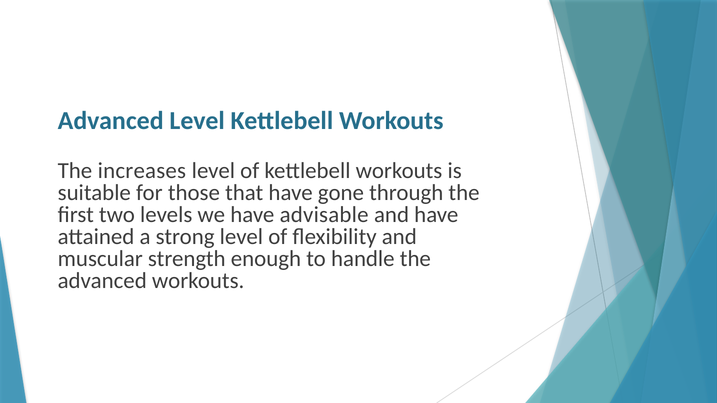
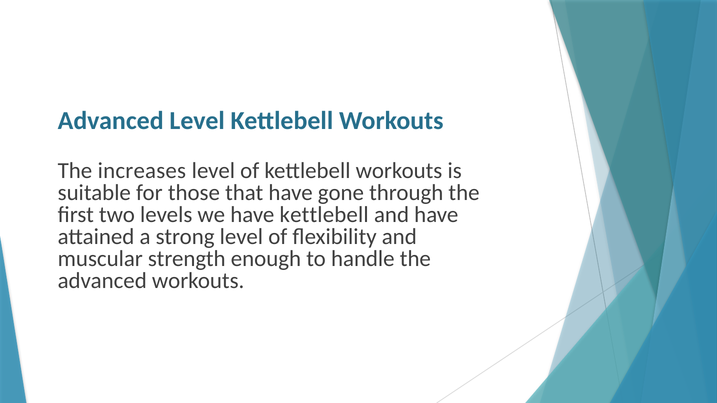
have advisable: advisable -> kettlebell (324, 215)
